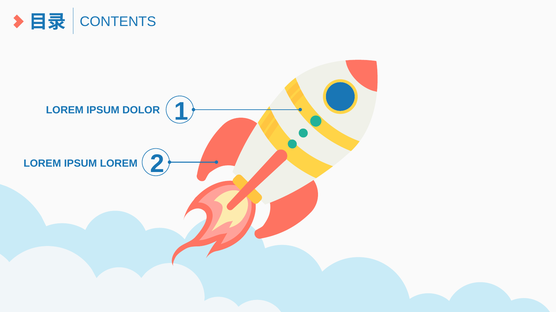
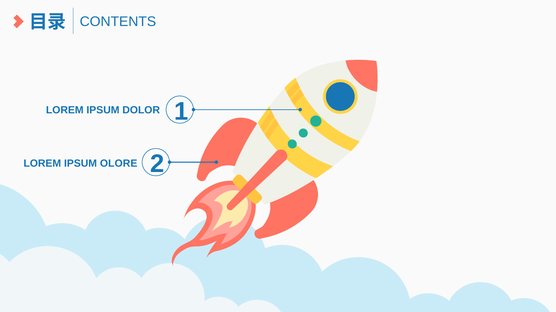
IPSUM LOREM: LOREM -> OLORE (119, 164)
